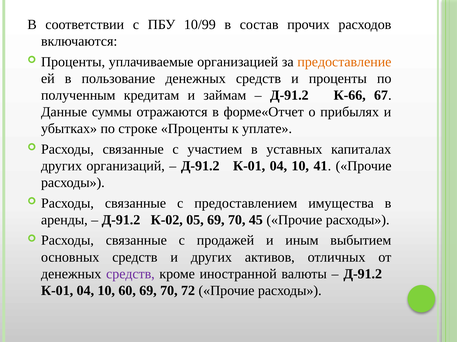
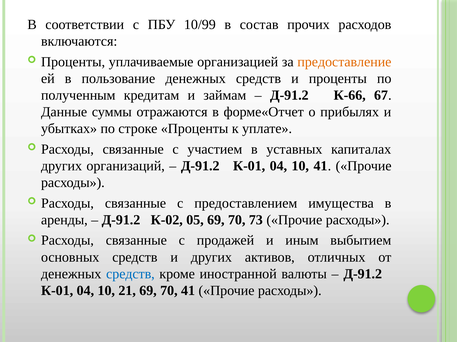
45: 45 -> 73 (256, 220)
средств colour: purple -> blue (130, 274)
60: 60 -> 21 (127, 291)
70 72: 72 -> 41 (188, 291)
